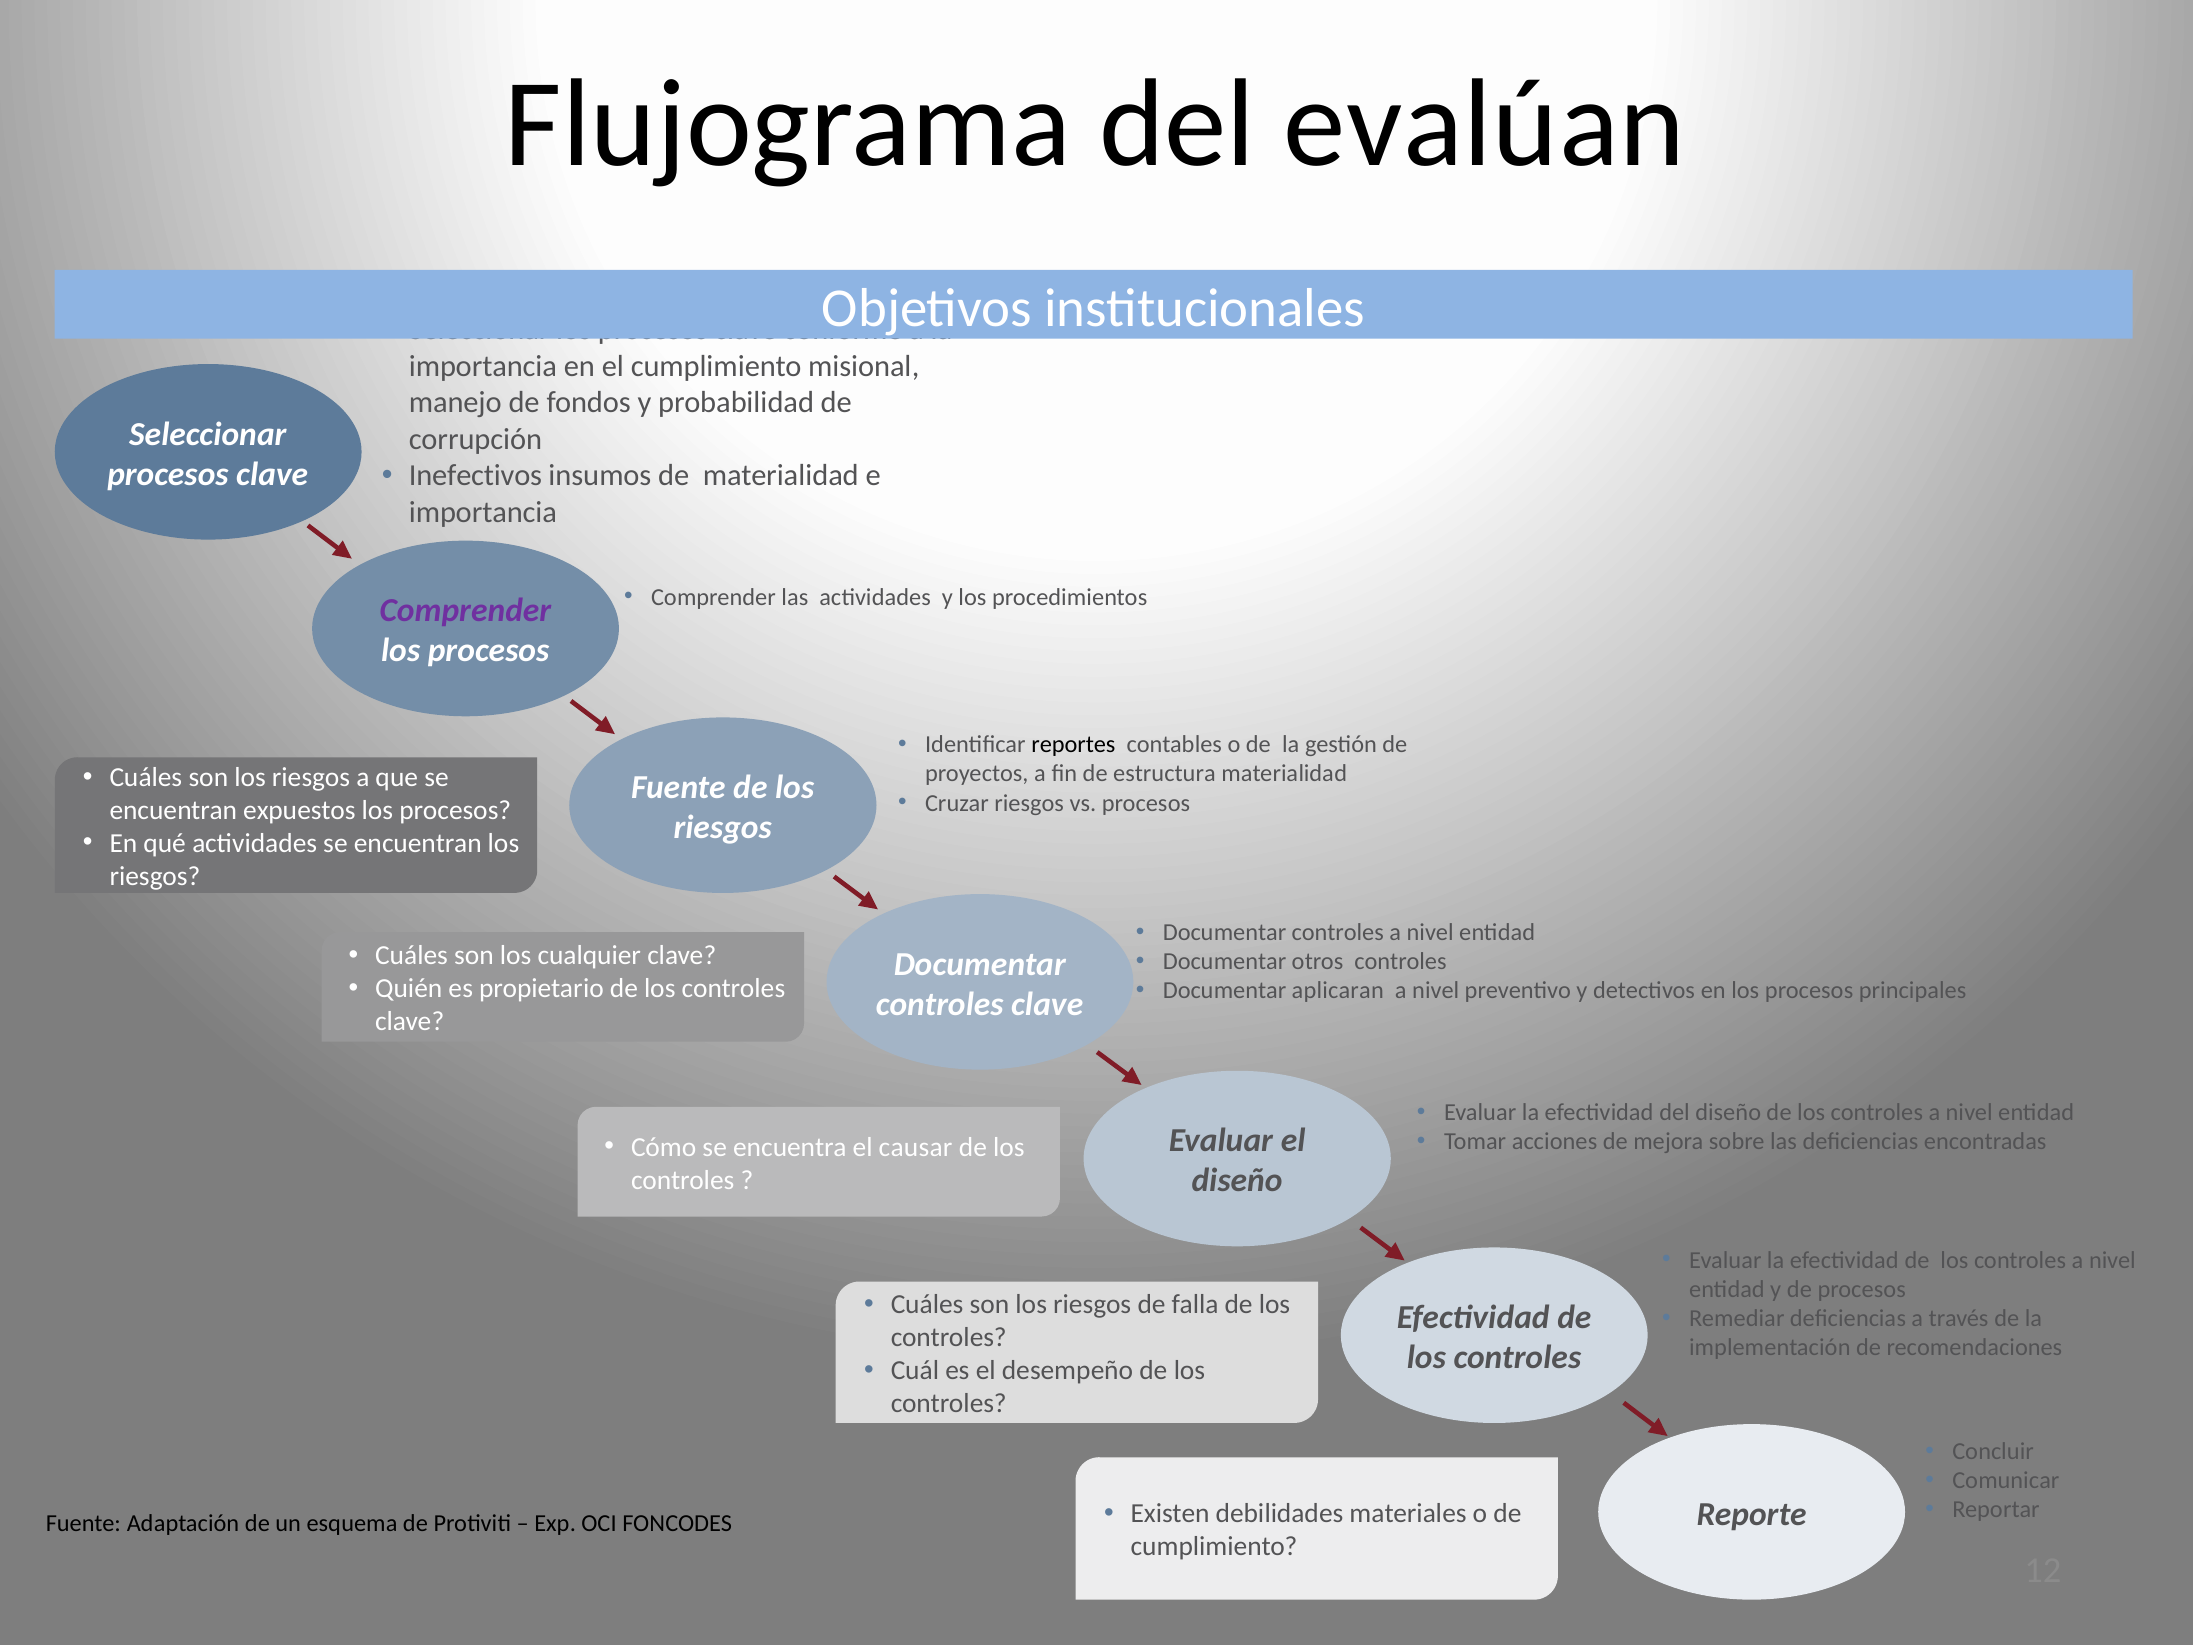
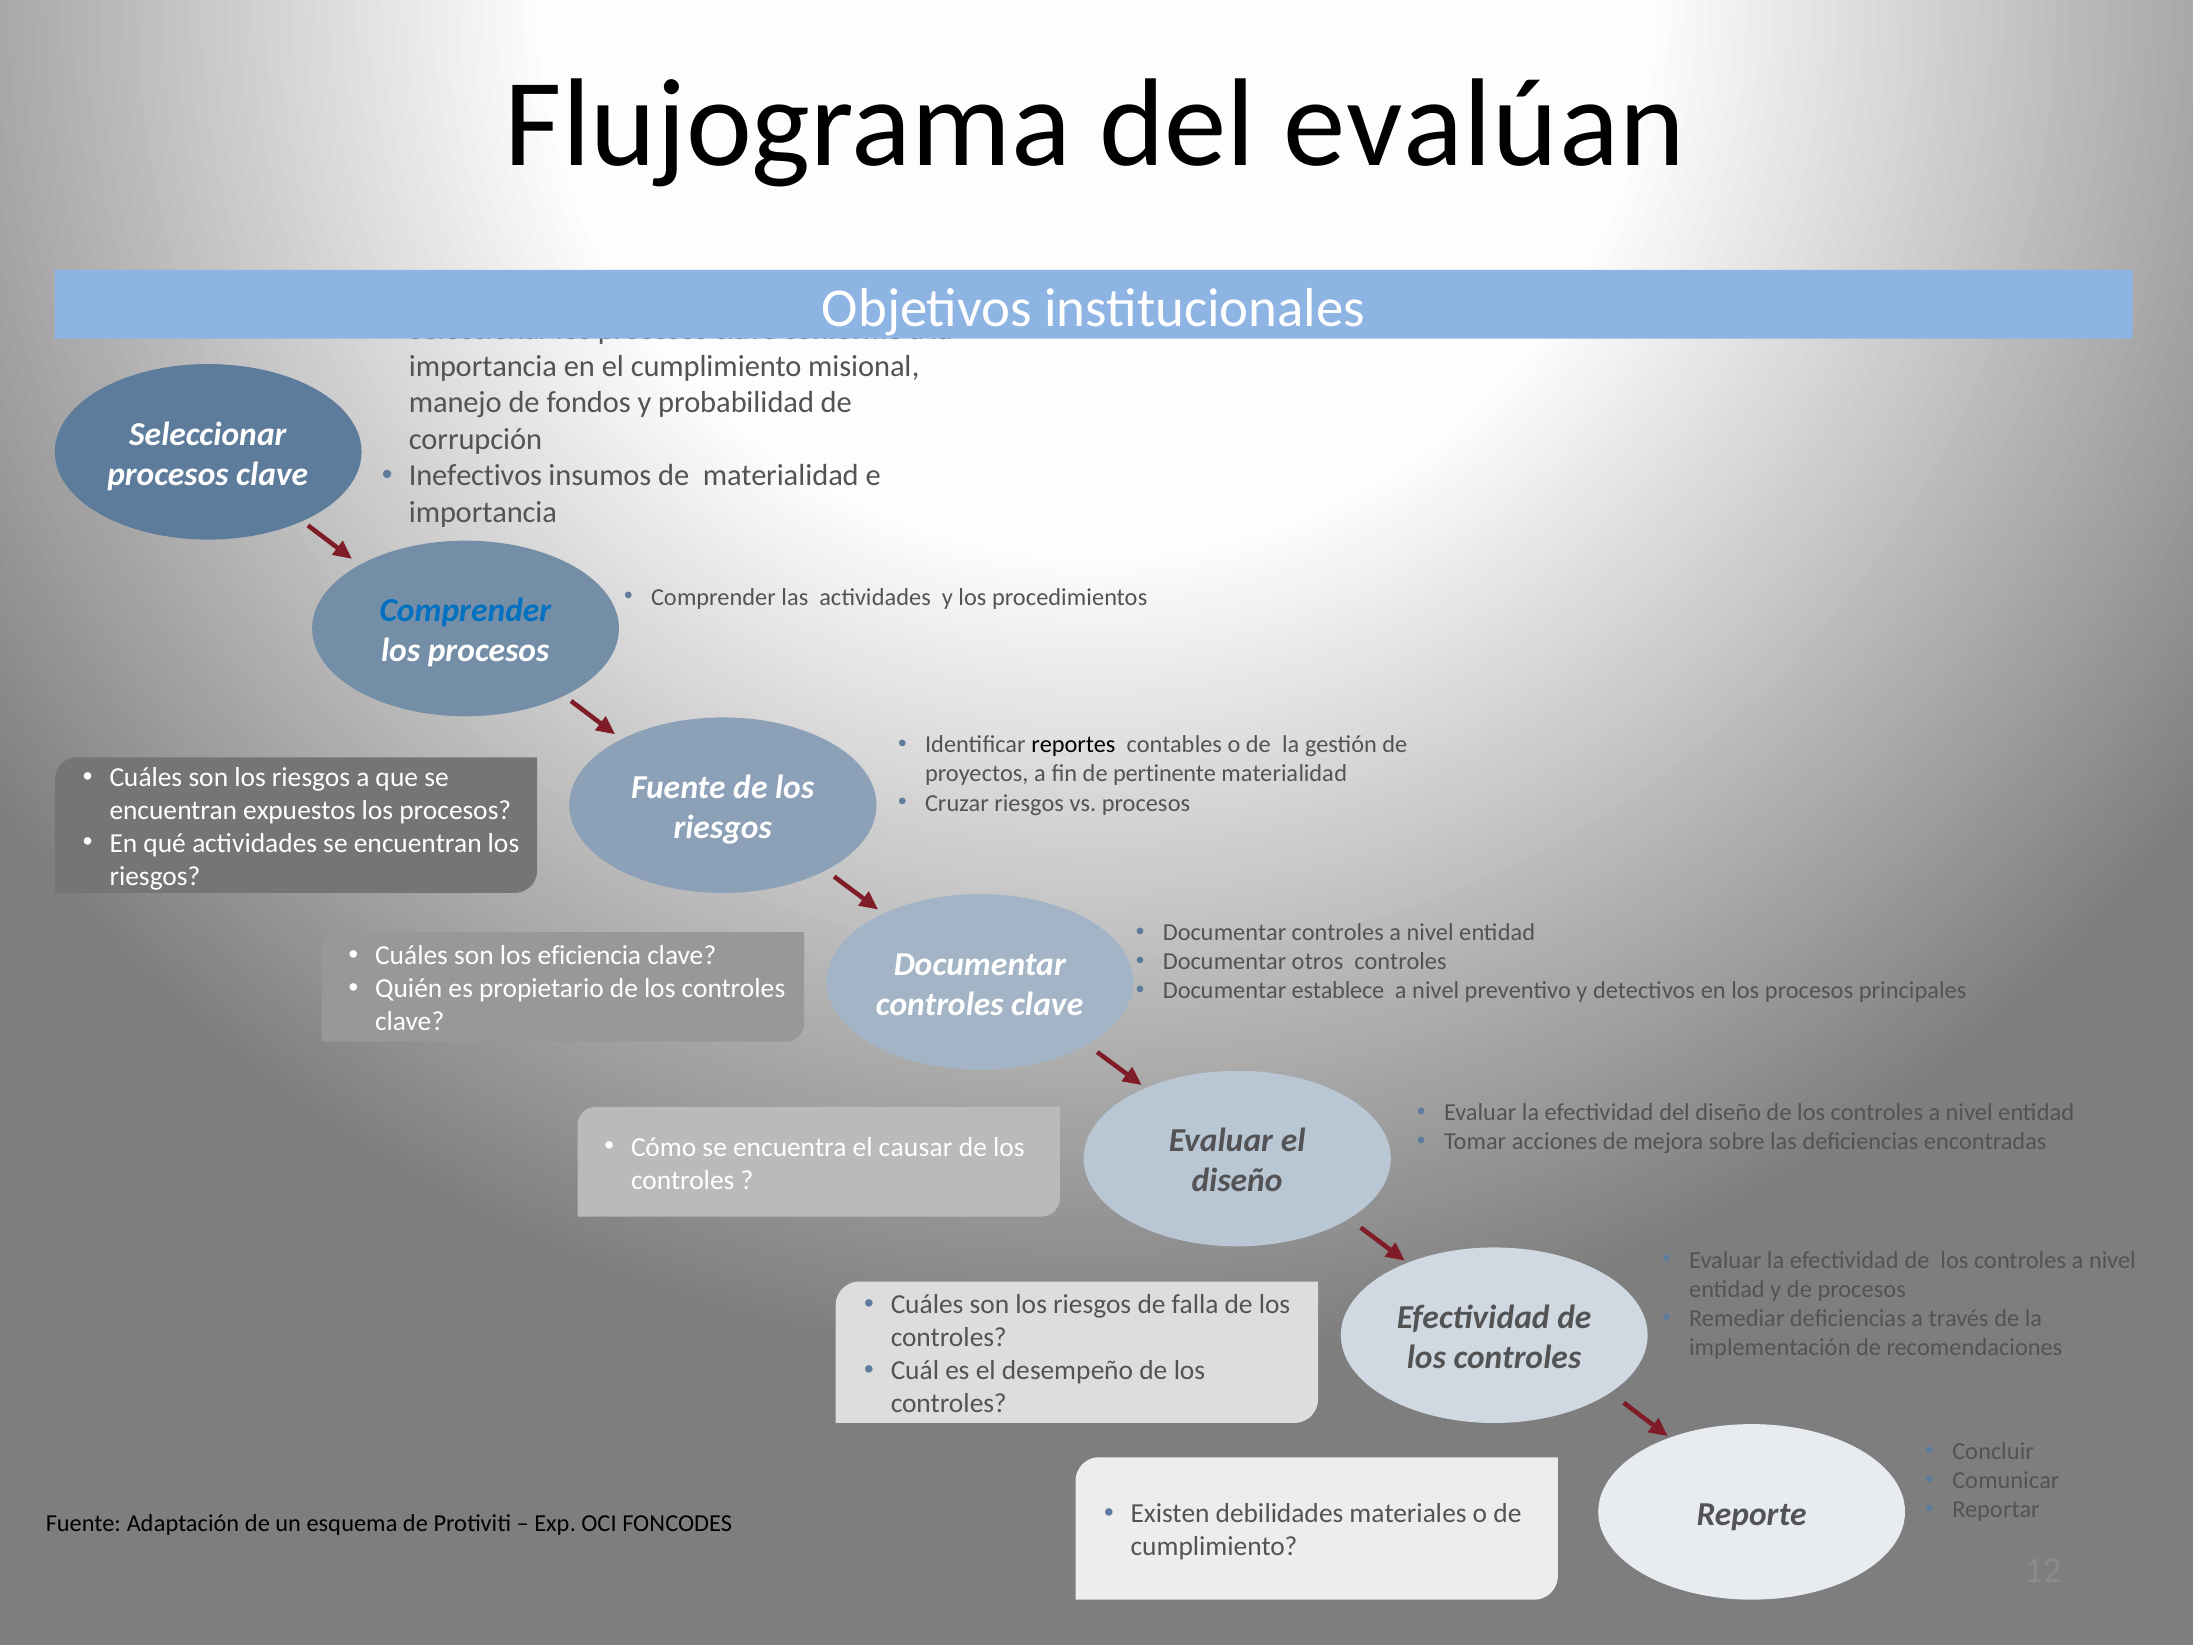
Comprender colour: purple -> blue (465, 611)
estructura: estructura -> pertinente (1165, 774)
cualquier: cualquier -> eficiencia (589, 956)
aplicaran: aplicaran -> establece (1338, 991)
